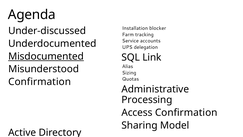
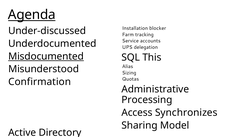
Agenda underline: none -> present (32, 15)
Link: Link -> This (152, 57)
Access Confirmation: Confirmation -> Synchronizes (186, 112)
